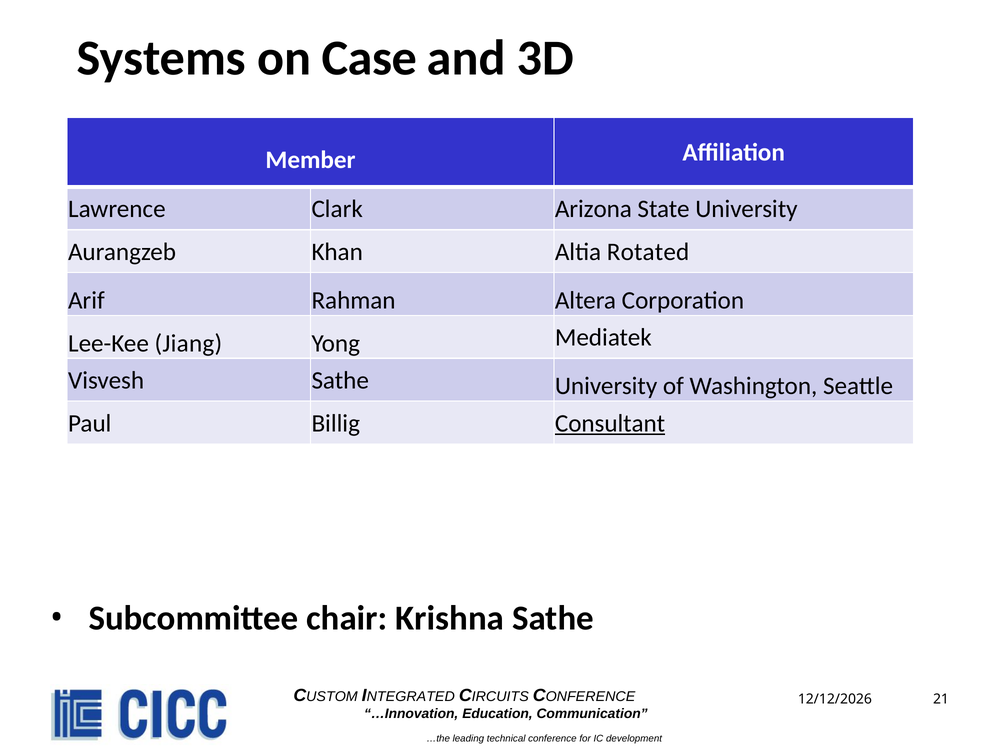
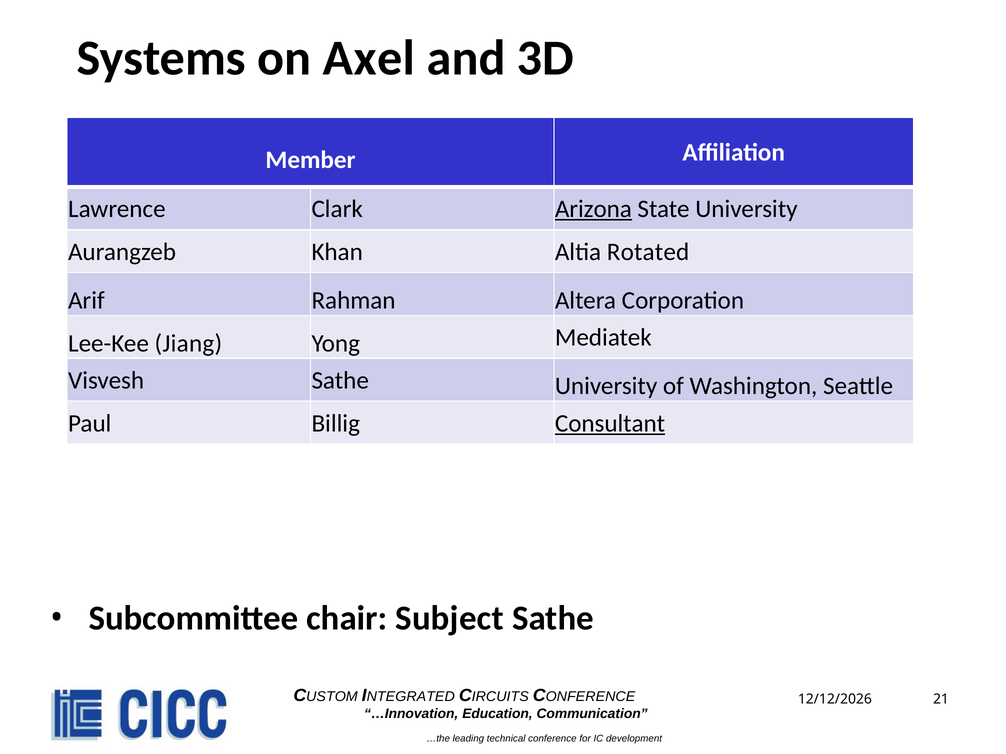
Case: Case -> Axel (369, 58)
Arizona underline: none -> present (593, 209)
Krishna: Krishna -> Subject (450, 619)
